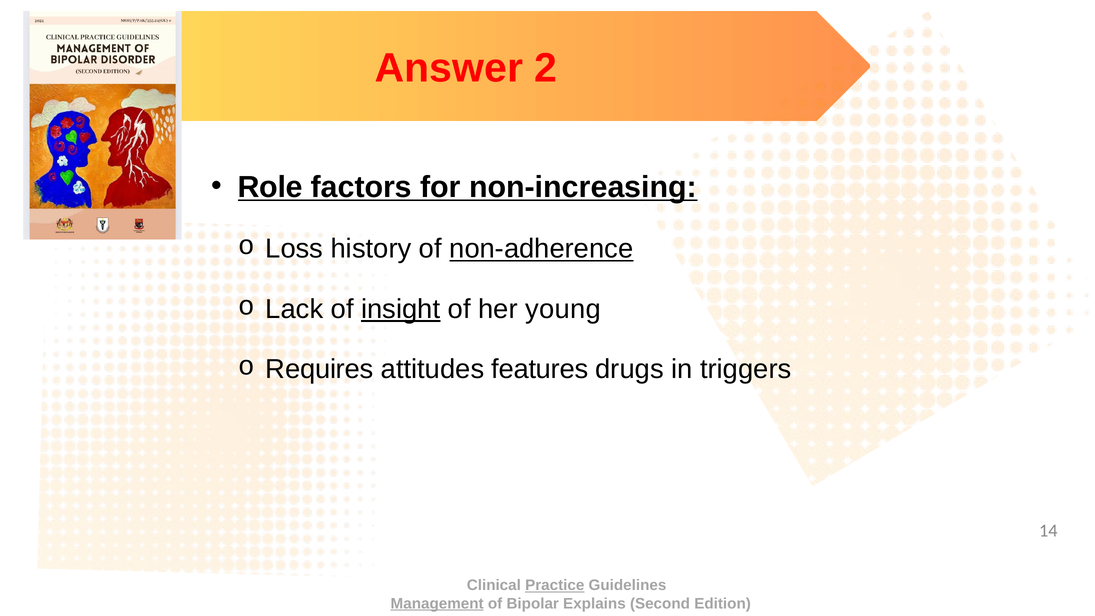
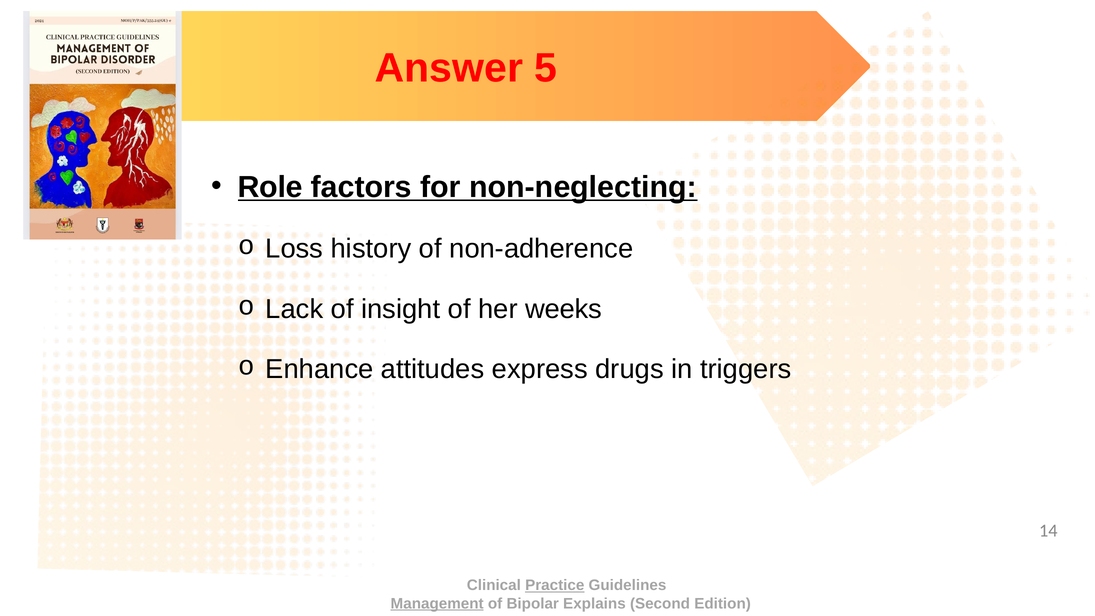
2: 2 -> 5 (546, 68)
non-increasing: non-increasing -> non-neglecting (583, 187)
non-adherence underline: present -> none (541, 249)
insight underline: present -> none (401, 309)
young: young -> weeks (564, 309)
Requires: Requires -> Enhance (319, 369)
features: features -> express (540, 369)
